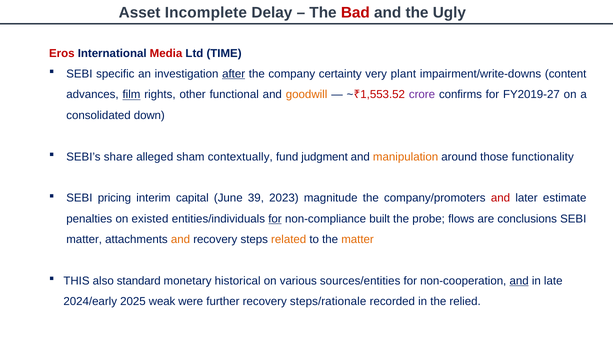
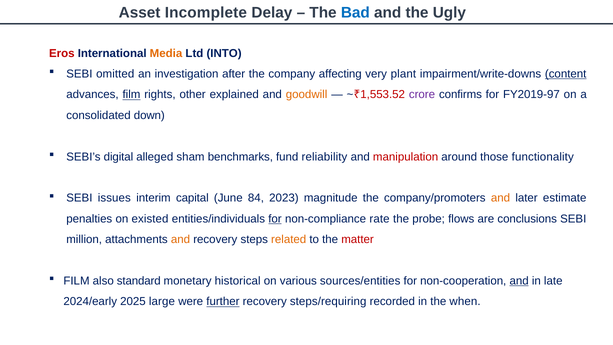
Bad colour: red -> blue (355, 13)
Media colour: red -> orange (166, 53)
TIME: TIME -> INTO (224, 53)
specific: specific -> omitted (115, 74)
after underline: present -> none (234, 74)
certainty: certainty -> affecting (340, 74)
content underline: none -> present (566, 74)
functional: functional -> explained (234, 95)
FY2019-27: FY2019-27 -> FY2019-97 (531, 95)
share: share -> digital (118, 157)
contextually: contextually -> benchmarks (240, 157)
judgment: judgment -> reliability (324, 157)
manipulation colour: orange -> red (406, 157)
pricing: pricing -> issues (114, 198)
39: 39 -> 84 (256, 198)
and colour: red -> orange (501, 198)
built: built -> rate (380, 219)
matter: matter -> million (84, 239)
matter colour: orange -> red (358, 239)
THIS: THIS -> FILM (77, 281)
weak: weak -> large (162, 301)
further underline: none -> present (223, 301)
steps/rationale: steps/rationale -> steps/requiring (328, 301)
relied: relied -> when (465, 301)
